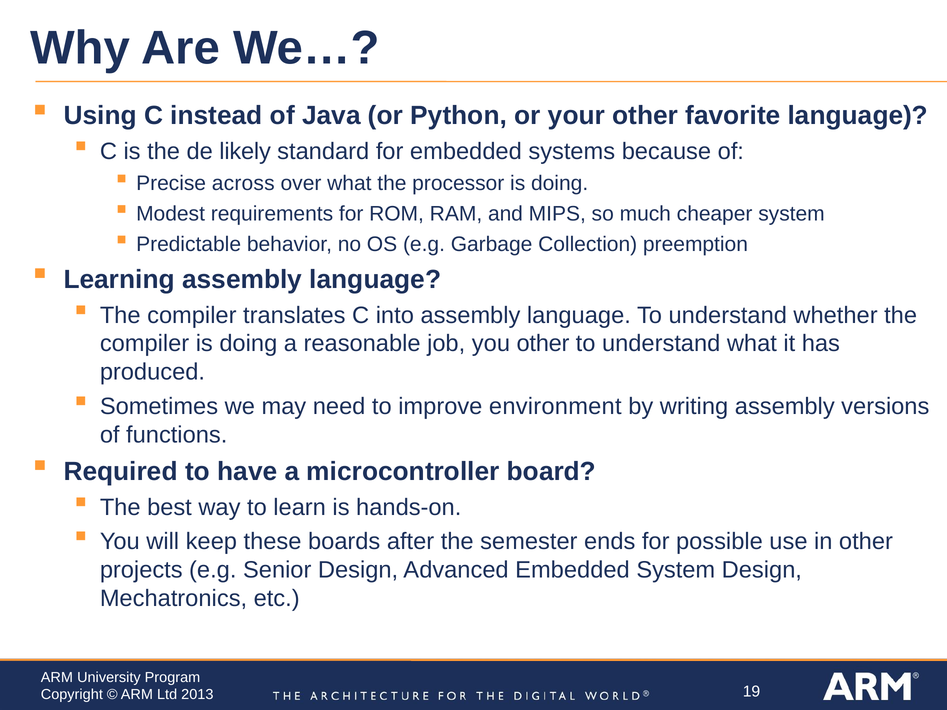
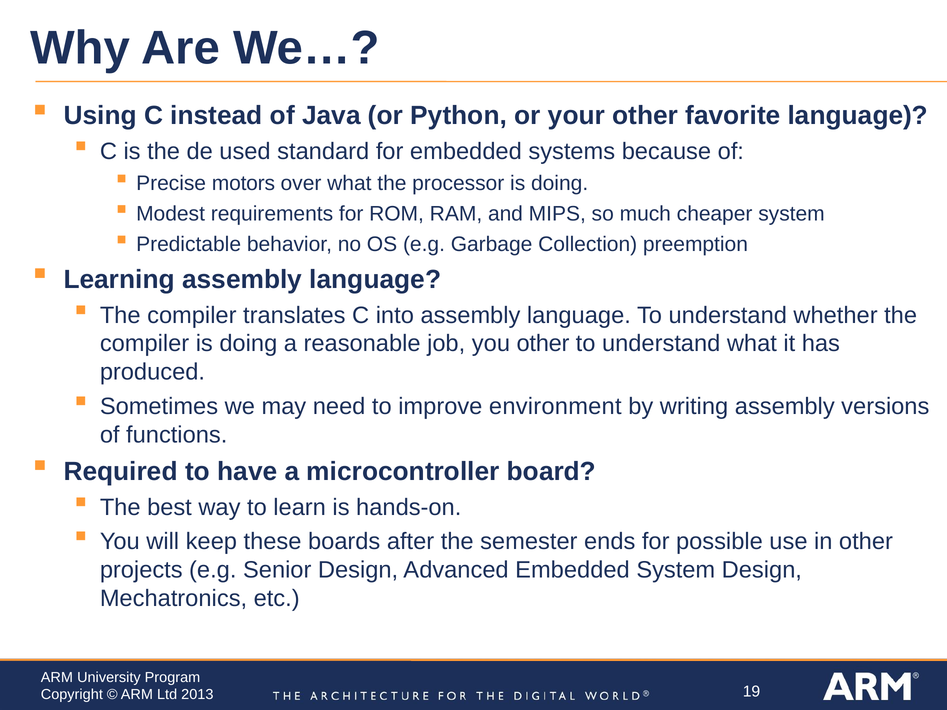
likely: likely -> used (245, 151)
across: across -> motors (243, 183)
